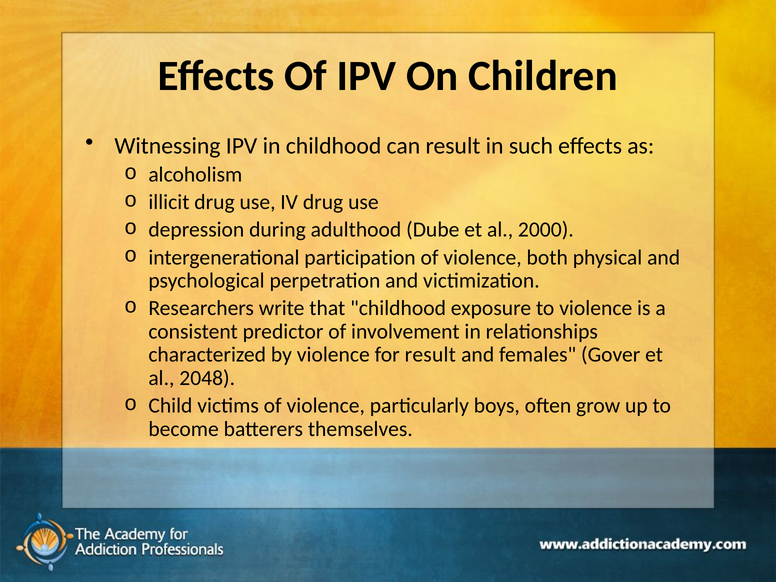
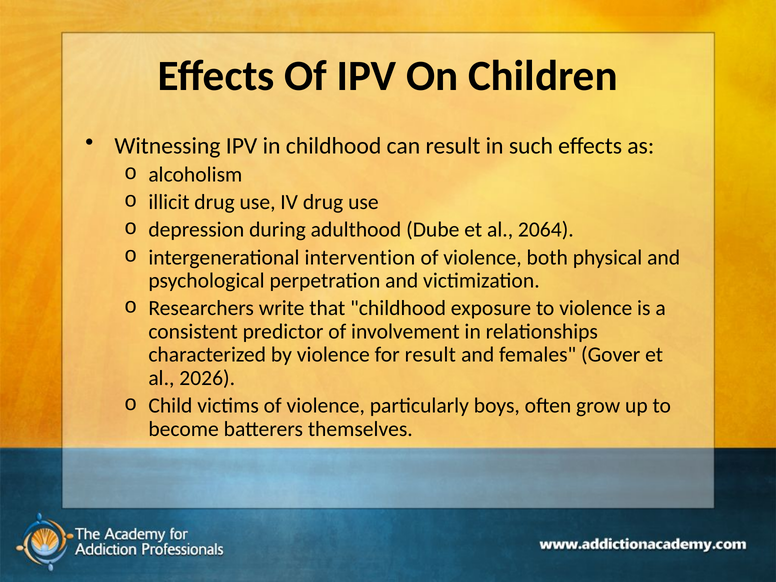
2000: 2000 -> 2064 (546, 230)
participation: participation -> intervention (360, 257)
2048: 2048 -> 2026 (207, 378)
